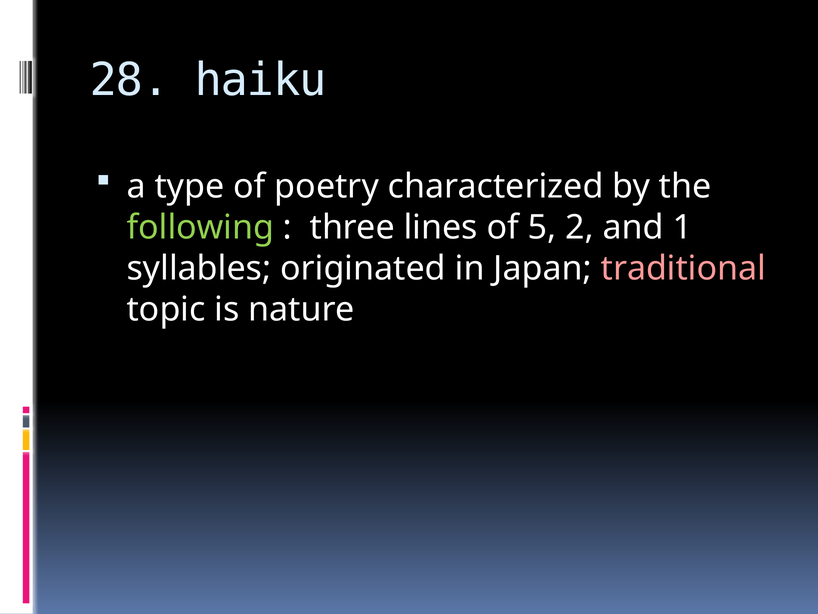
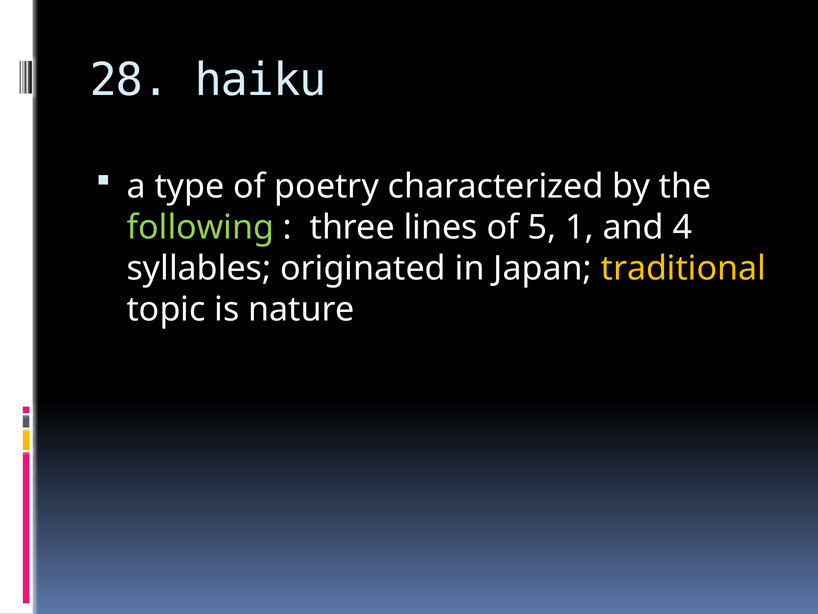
2: 2 -> 1 (580, 227)
1: 1 -> 4 (682, 227)
traditional colour: pink -> yellow (683, 268)
